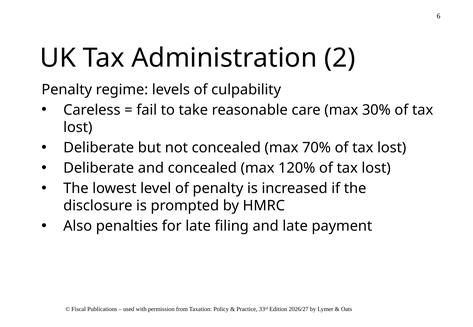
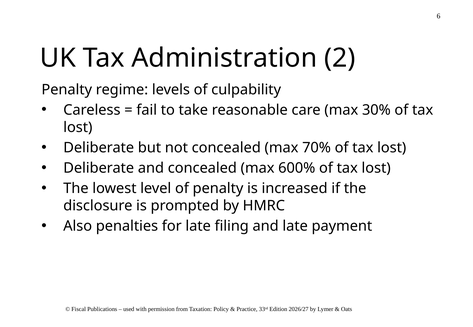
120%: 120% -> 600% (297, 168)
